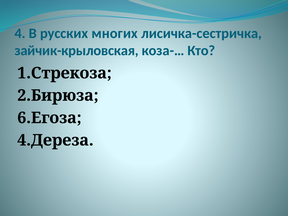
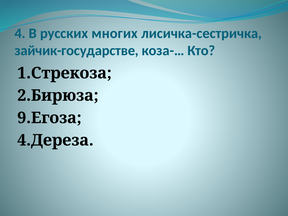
зайчик-крыловская: зайчик-крыловская -> зайчик-государстве (77, 51)
6.Егоза: 6.Егоза -> 9.Егоза (49, 118)
